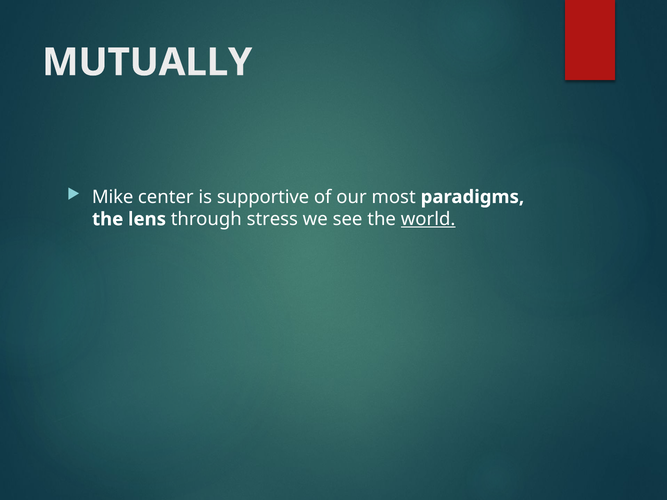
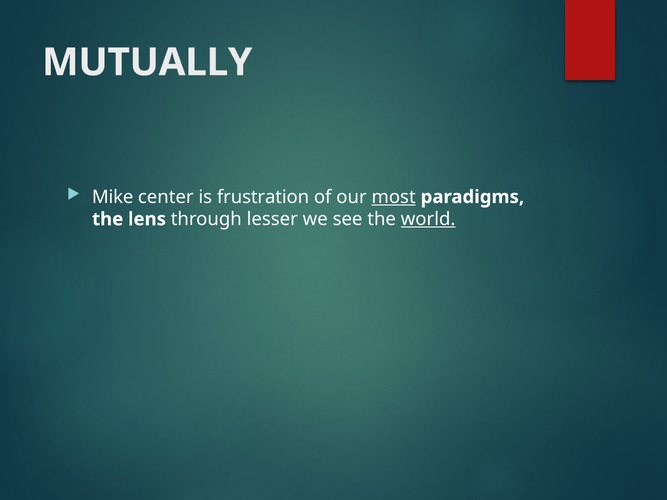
supportive: supportive -> frustration (263, 197)
most underline: none -> present (394, 197)
stress: stress -> lesser (272, 219)
